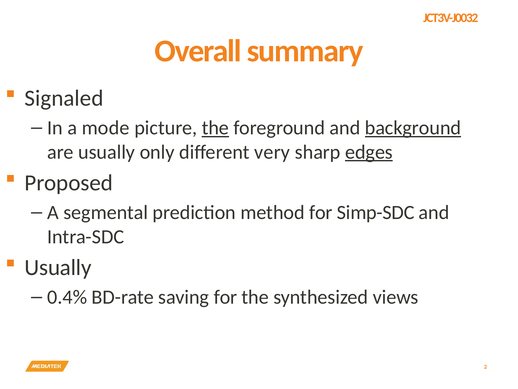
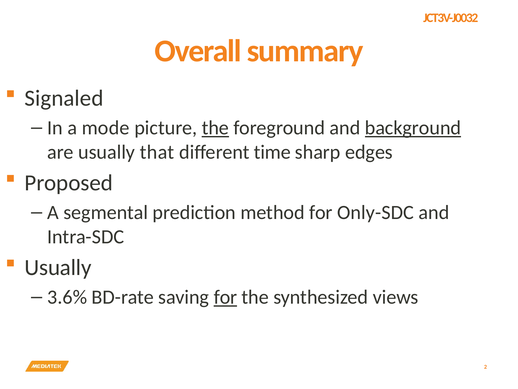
only: only -> that (157, 152)
very: very -> time (272, 152)
edges underline: present -> none (369, 152)
Simp-SDC: Simp-SDC -> Only-SDC (376, 212)
0.4%: 0.4% -> 3.6% (67, 297)
for underline: none -> present (225, 297)
